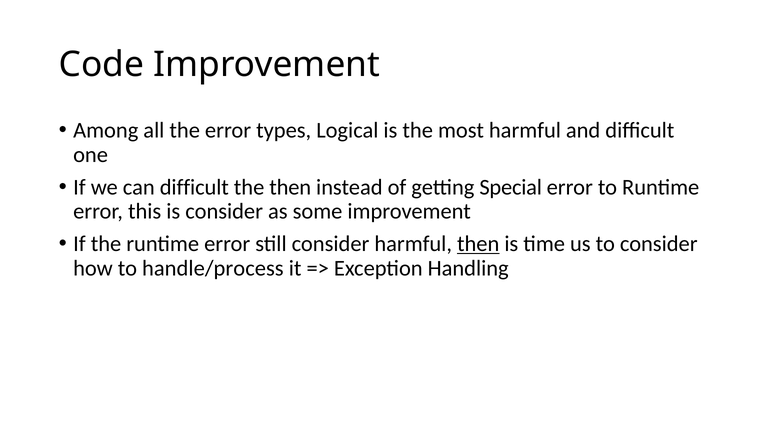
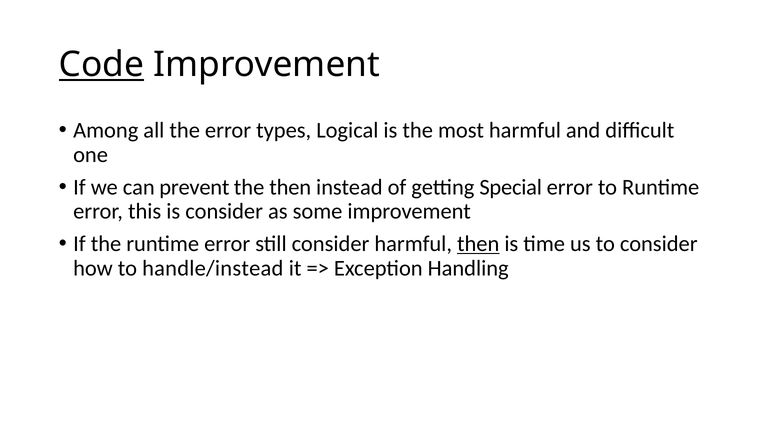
Code underline: none -> present (101, 65)
can difficult: difficult -> prevent (194, 187)
handle/process: handle/process -> handle/instead (213, 268)
